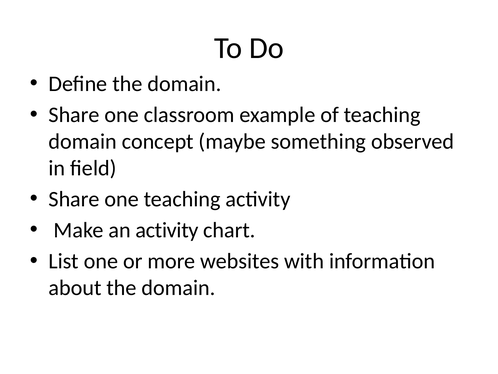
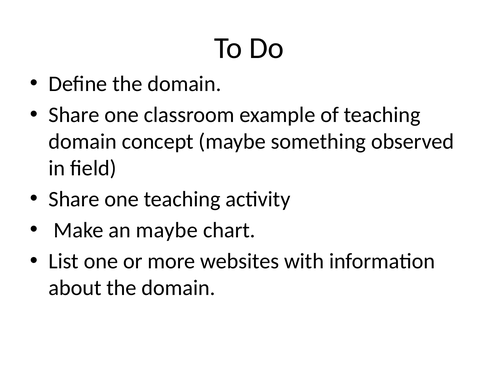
an activity: activity -> maybe (167, 230)
